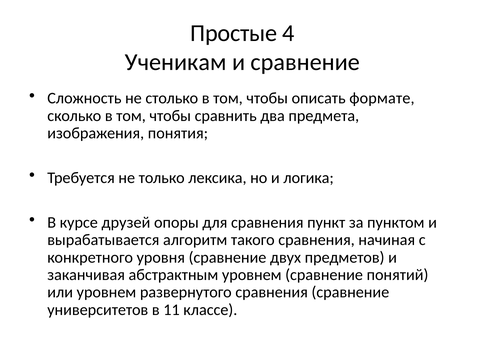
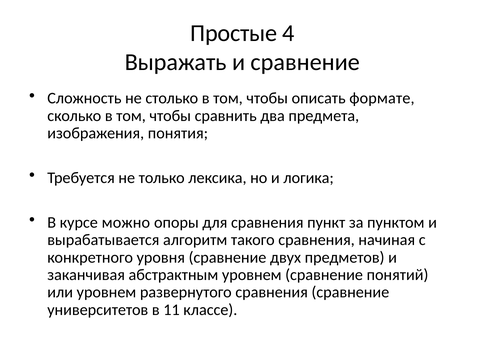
Ученикам: Ученикам -> Выражать (176, 62)
друзей: друзей -> можно (126, 222)
